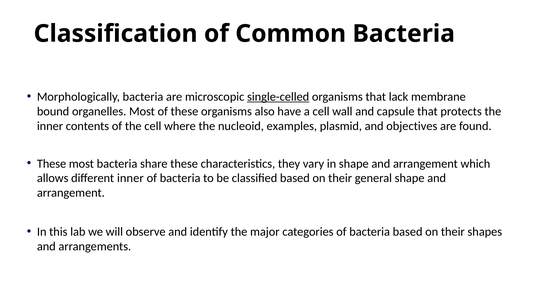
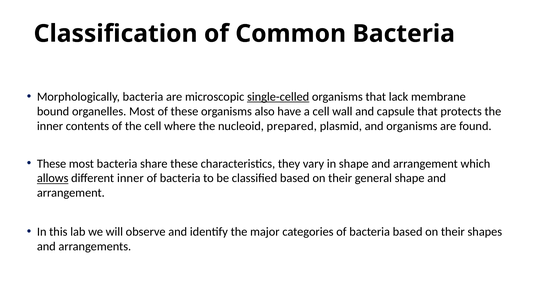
examples: examples -> prepared (292, 126)
and objectives: objectives -> organisms (412, 126)
allows underline: none -> present (53, 178)
